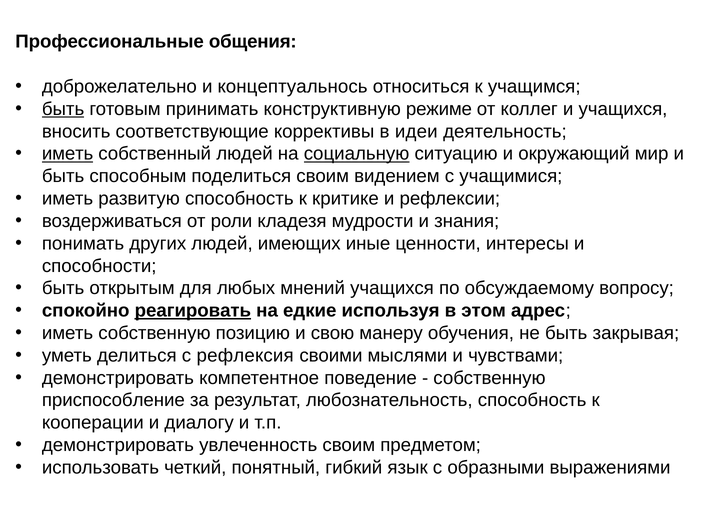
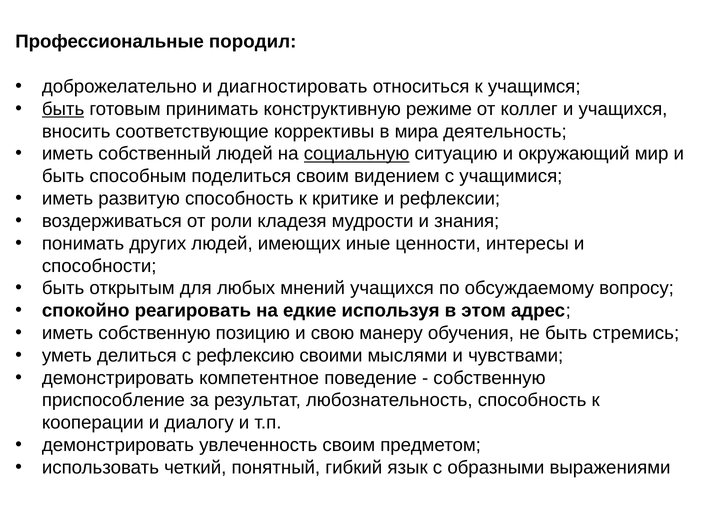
общения: общения -> породил (253, 42)
концептуальнось: концептуальнось -> диагностировать (293, 87)
идеи: идеи -> мира (416, 132)
иметь underline: present -> none (68, 154)
реагировать underline: present -> none (193, 311)
закрывая: закрывая -> стремись (636, 334)
рефлексия: рефлексия -> рефлексию (245, 356)
